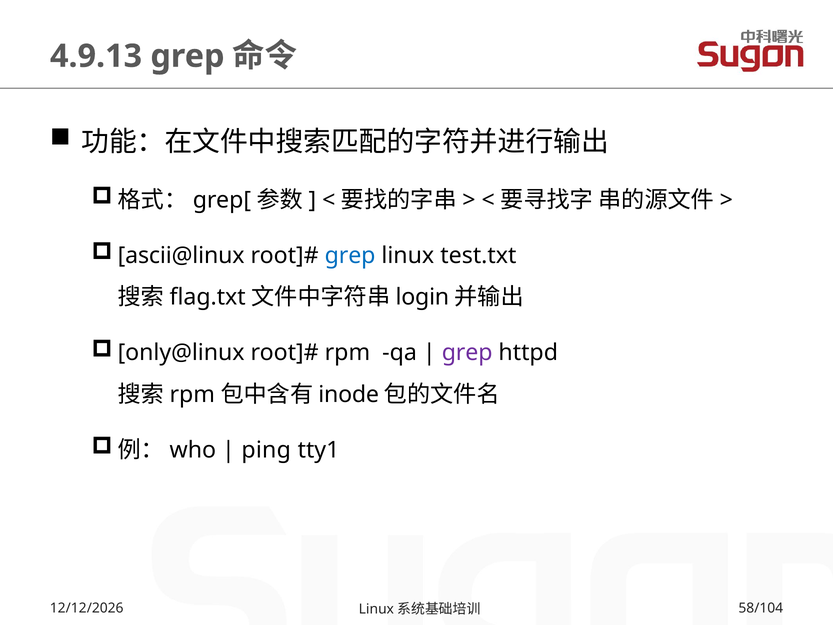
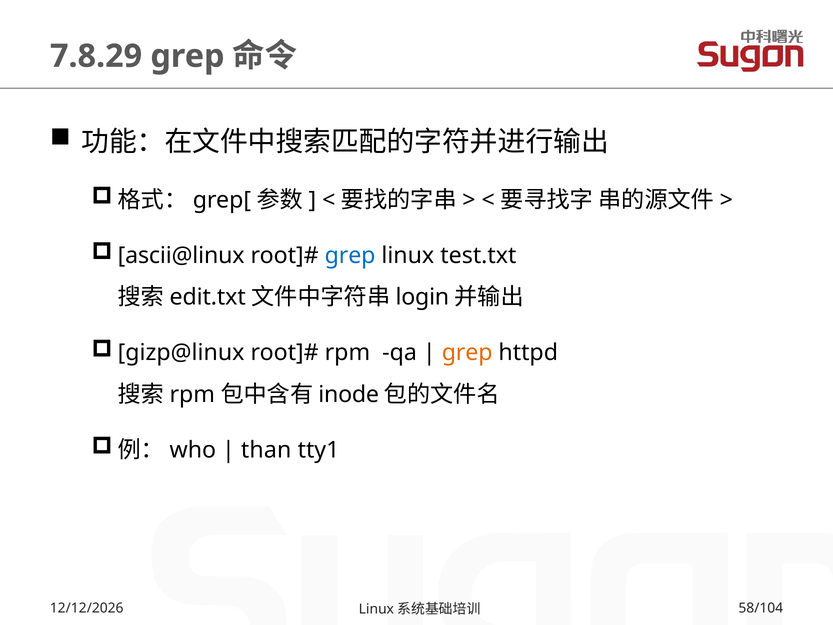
4.9.13: 4.9.13 -> 7.8.29 (96, 56)
flag.txt: flag.txt -> edit.txt (208, 297)
only@linux: only@linux -> gizp@linux (181, 353)
grep colour: purple -> orange (467, 353)
ping: ping -> than (266, 450)
